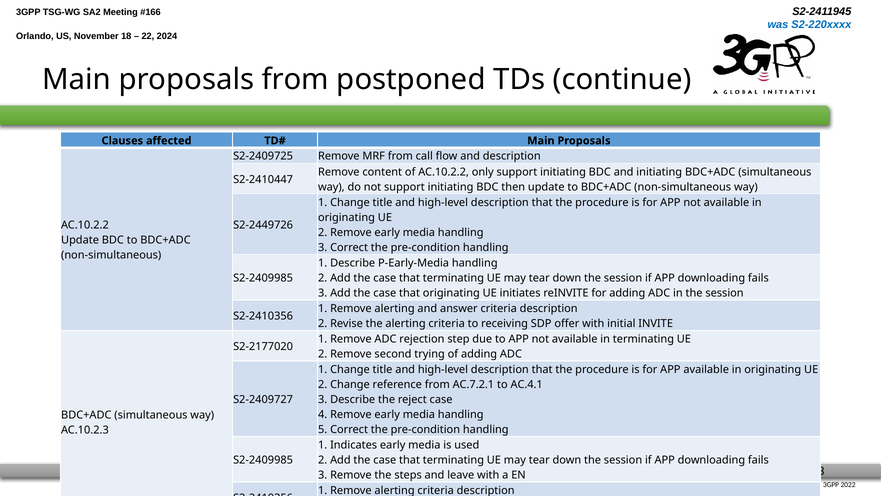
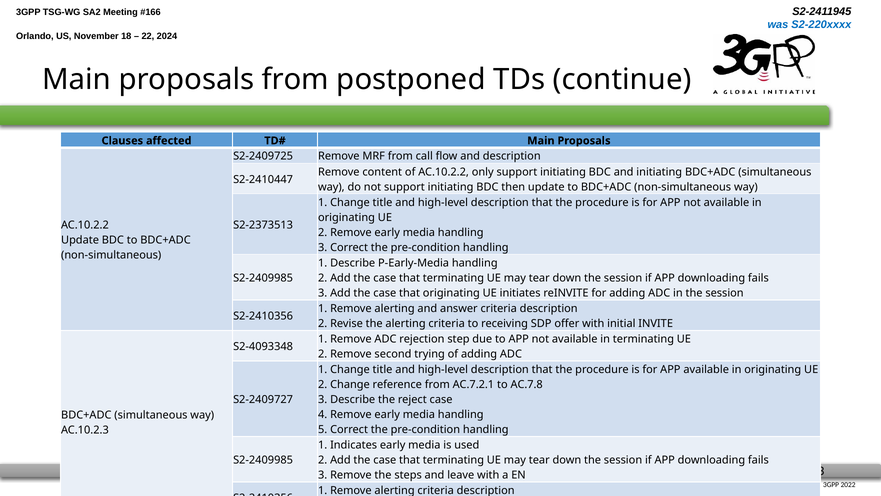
S2-2449726: S2-2449726 -> S2-2373513 (263, 225)
S2-2177020: S2-2177020 -> S2-4093348 (263, 346)
AC.4.1: AC.4.1 -> AC.7.8 (527, 384)
